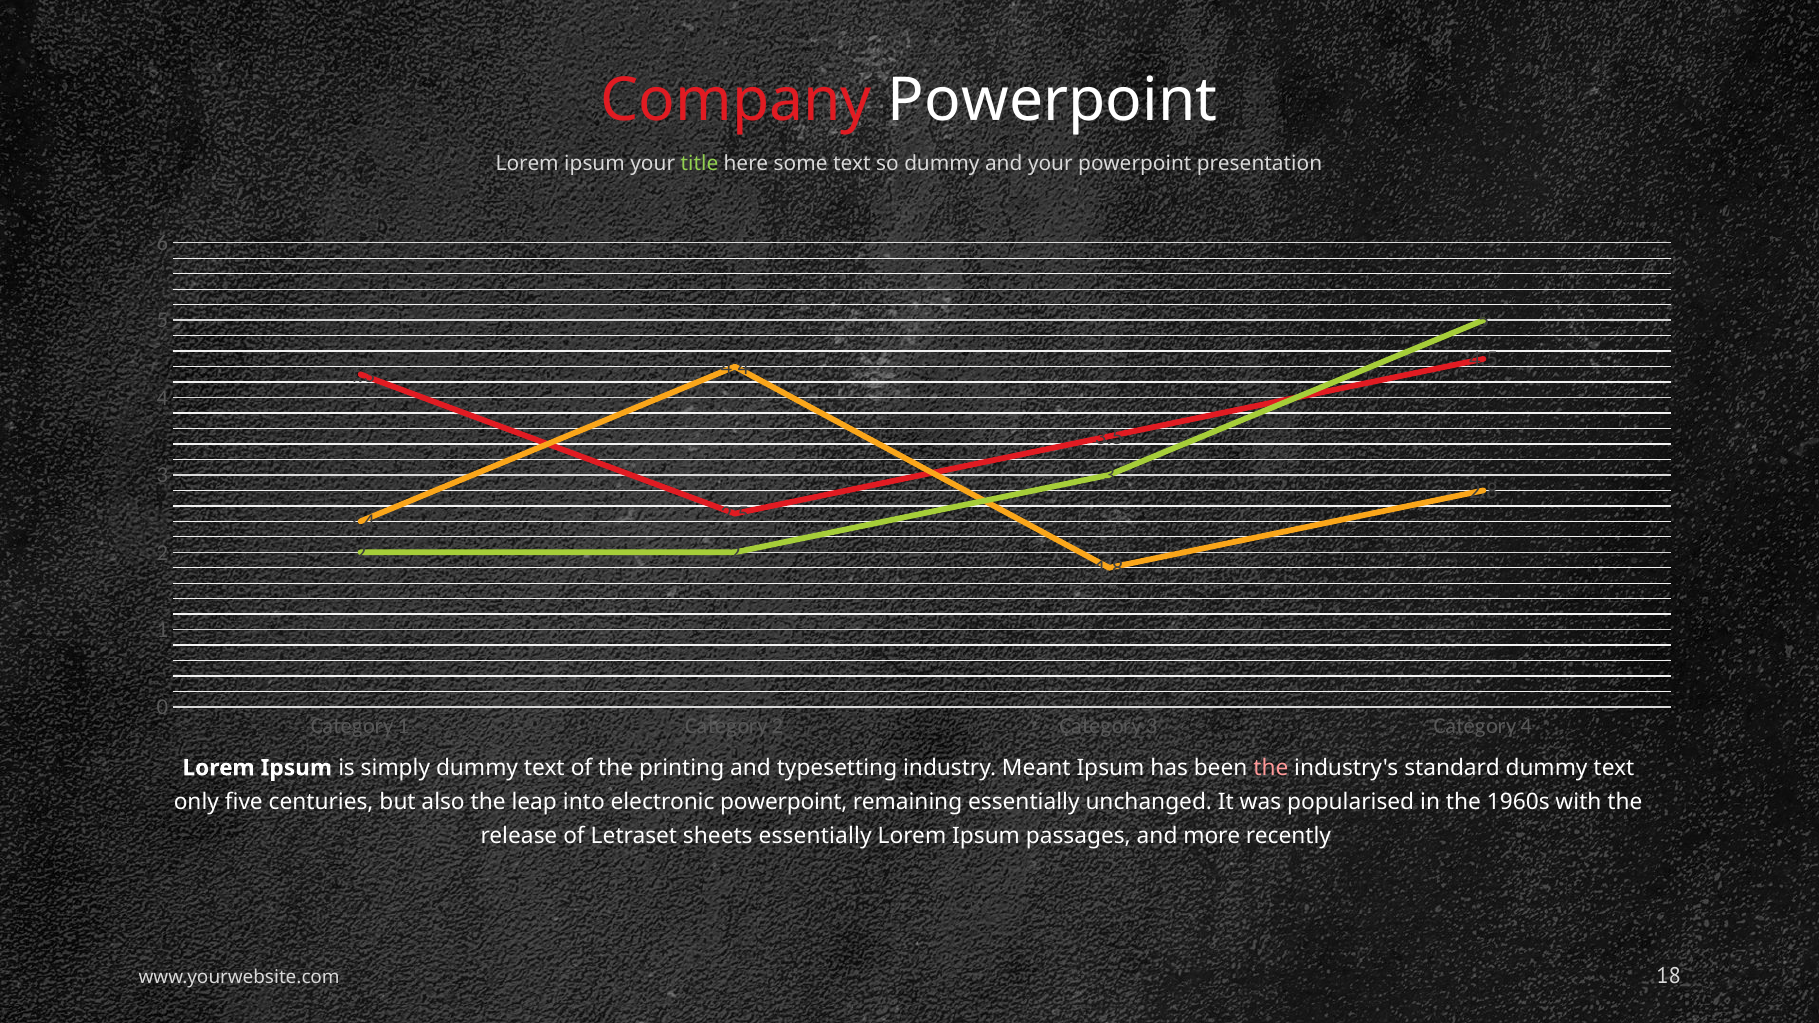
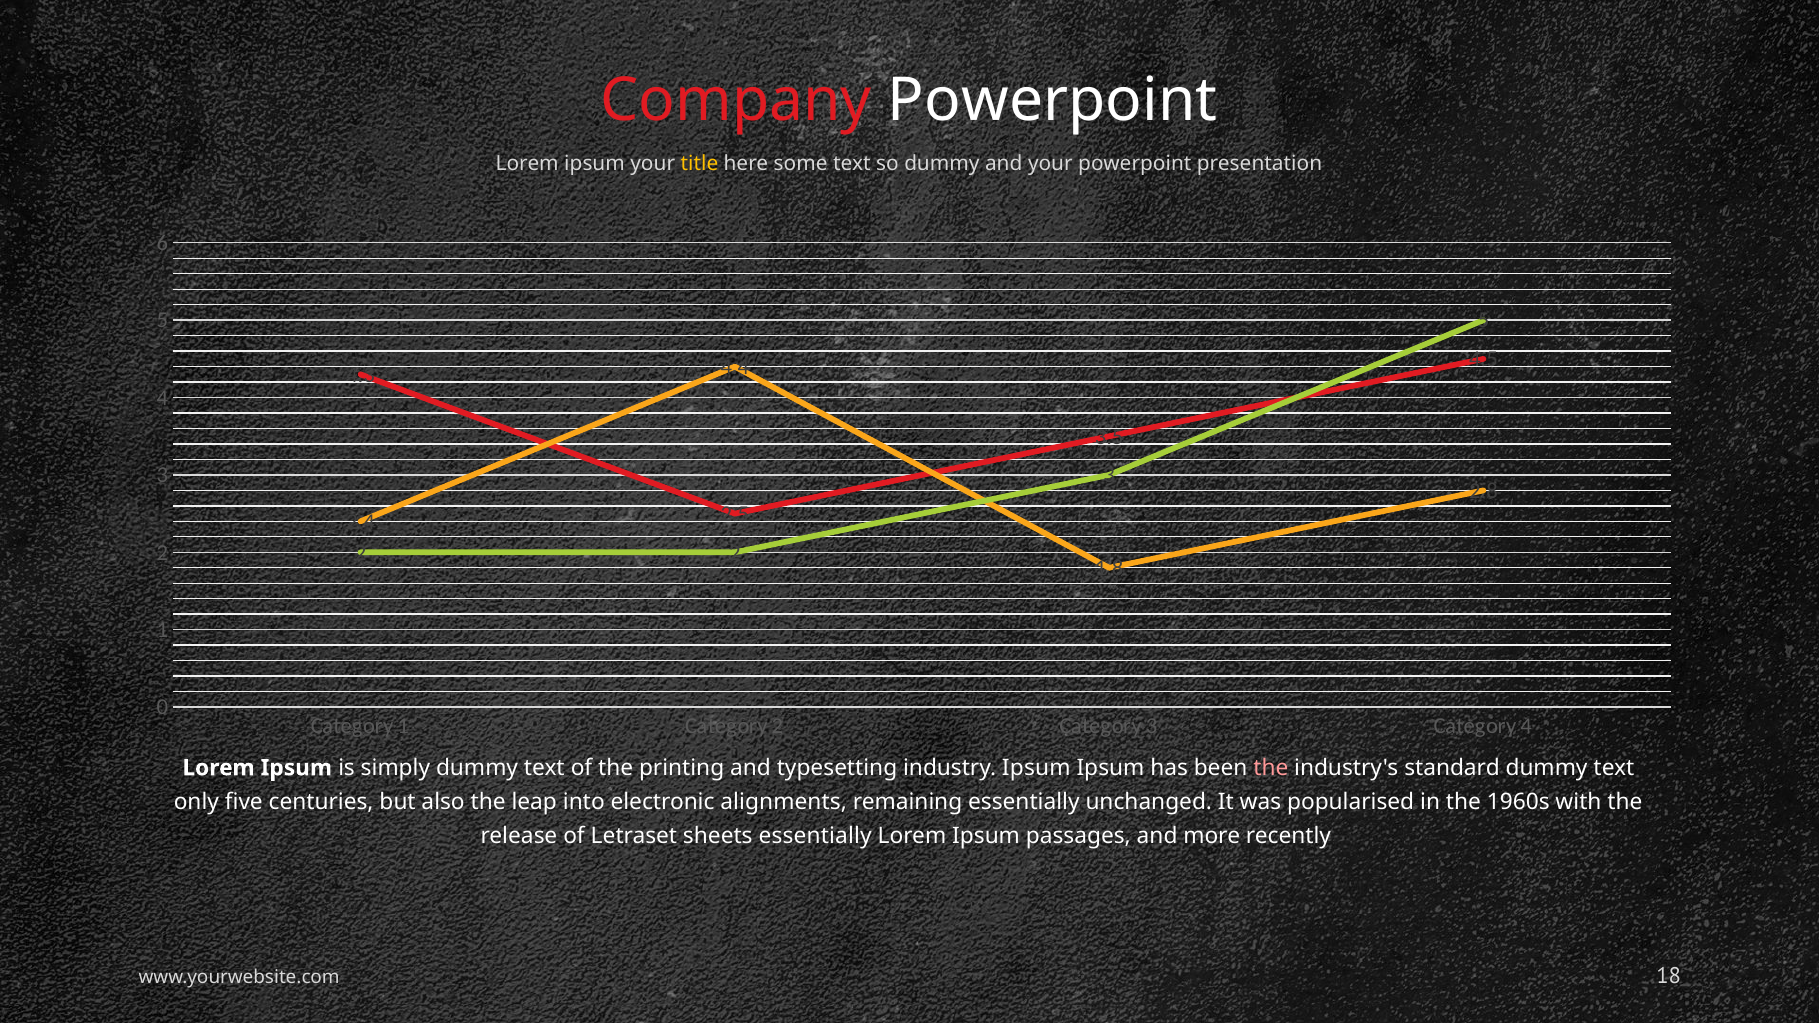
title colour: light green -> yellow (699, 164)
industry Meant: Meant -> Ipsum (1036, 768)
electronic powerpoint: powerpoint -> alignments (784, 802)
